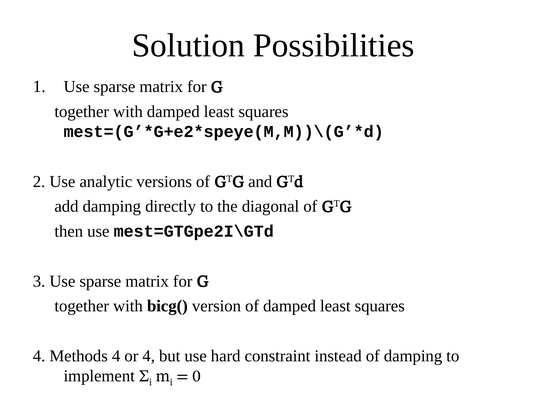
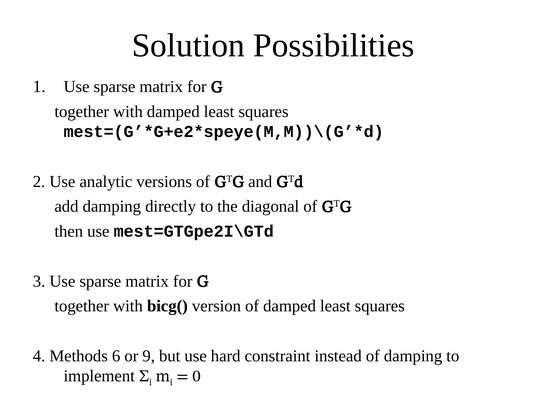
Methods 4: 4 -> 6 (116, 356)
or 4: 4 -> 9 (149, 356)
